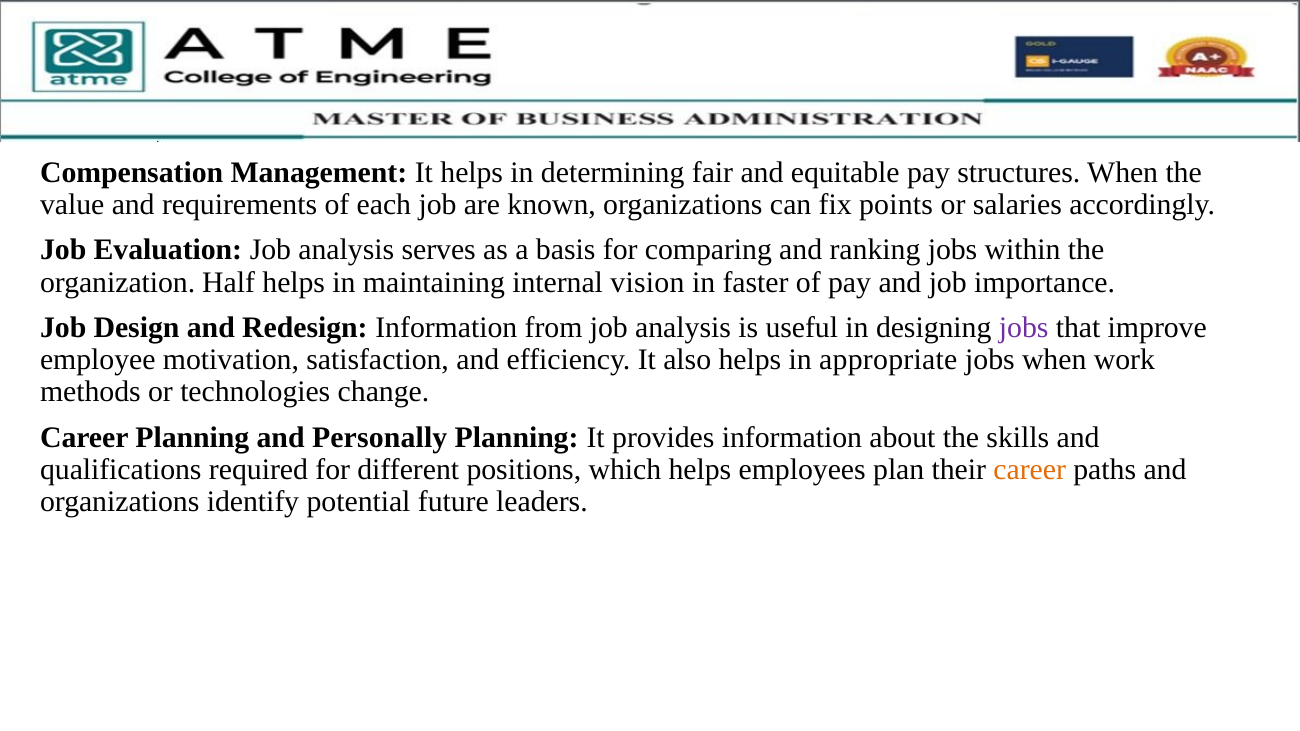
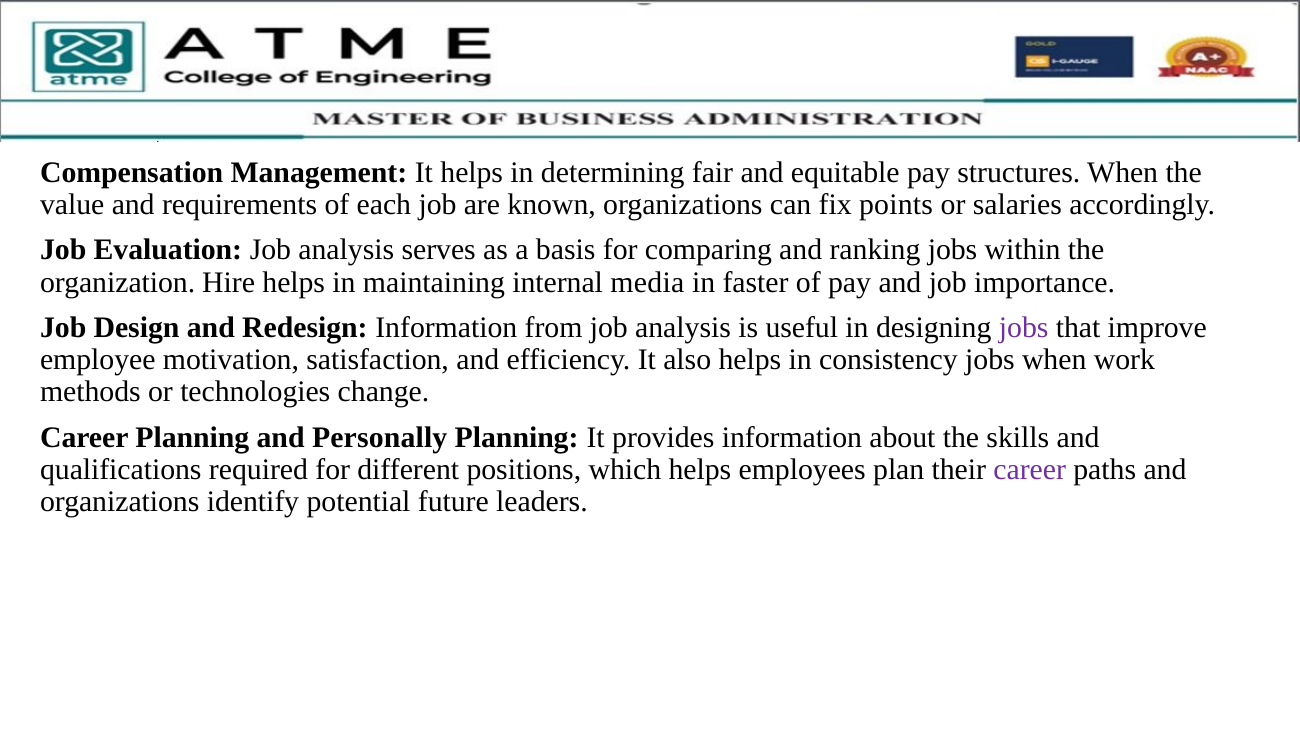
Half: Half -> Hire (229, 282)
vision: vision -> media (647, 282)
appropriate: appropriate -> consistency (888, 360)
career colour: orange -> purple (1030, 470)
